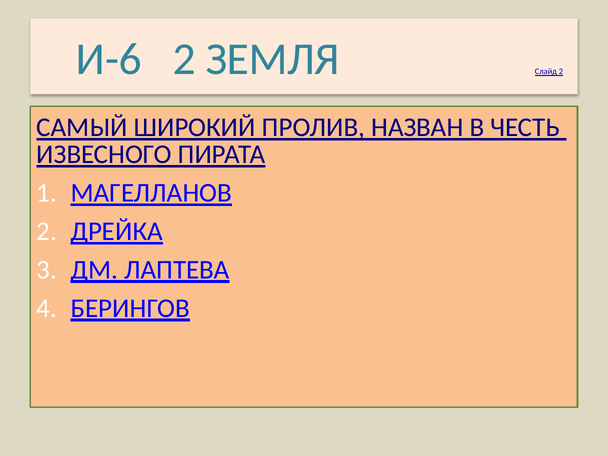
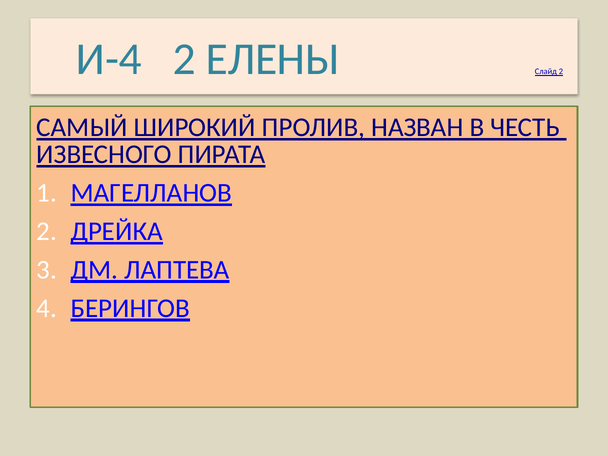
И-6: И-6 -> И-4 (109, 59)
ЗЕМЛЯ: ЗЕМЛЯ -> ЕЛЕНЫ (273, 59)
